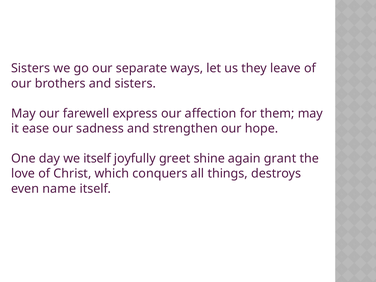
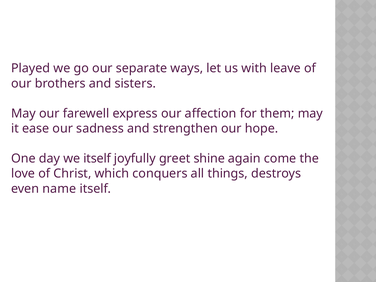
Sisters: Sisters -> Played (31, 68)
they: they -> with (254, 68)
grant: grant -> come (280, 159)
